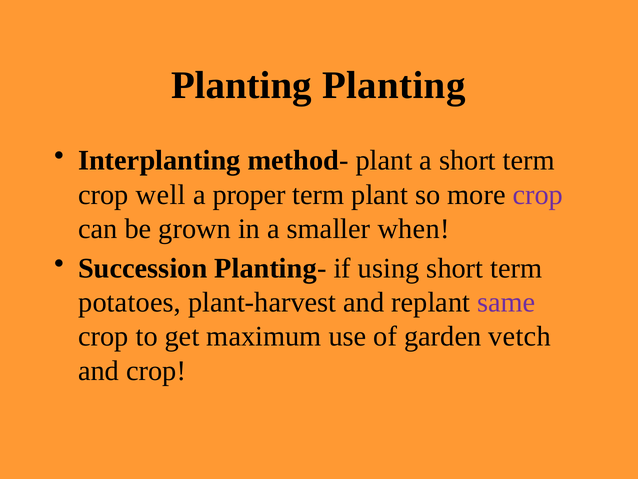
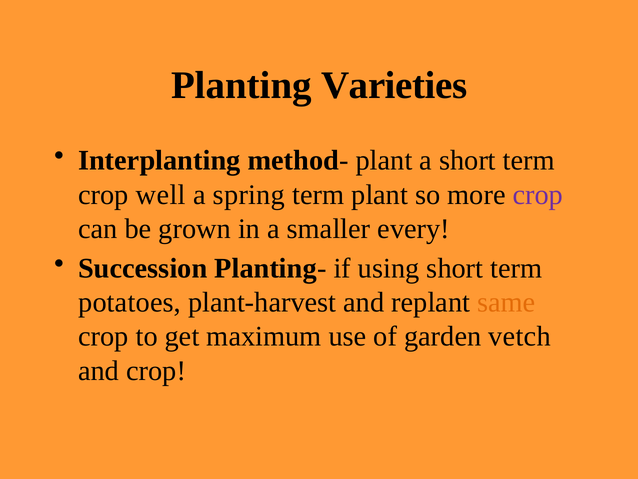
Planting Planting: Planting -> Varieties (394, 85)
proper: proper -> spring (249, 194)
when: when -> every (414, 228)
same colour: purple -> orange (506, 302)
